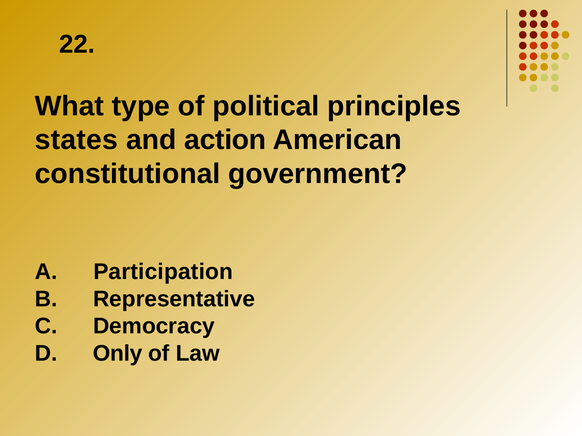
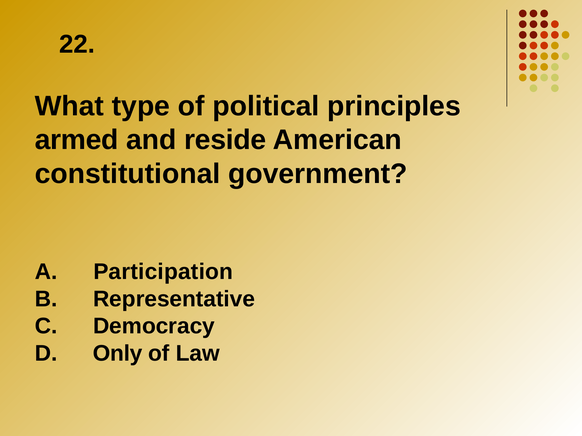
states: states -> armed (77, 140)
action: action -> reside (225, 140)
